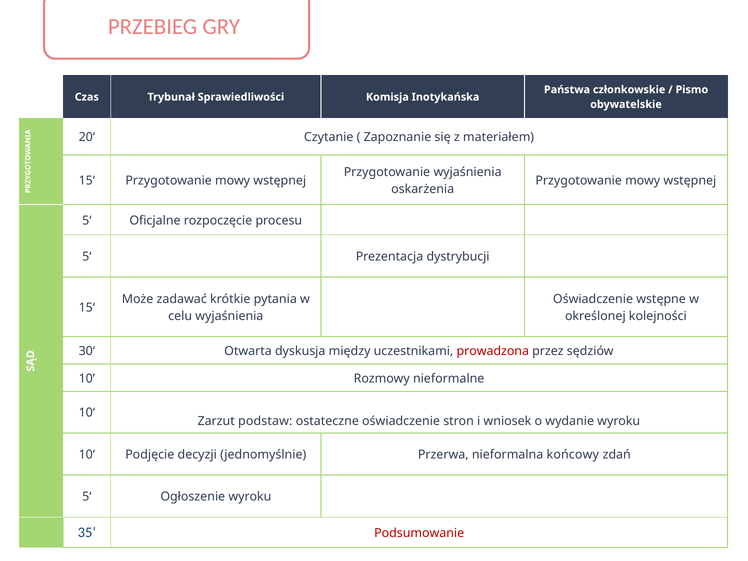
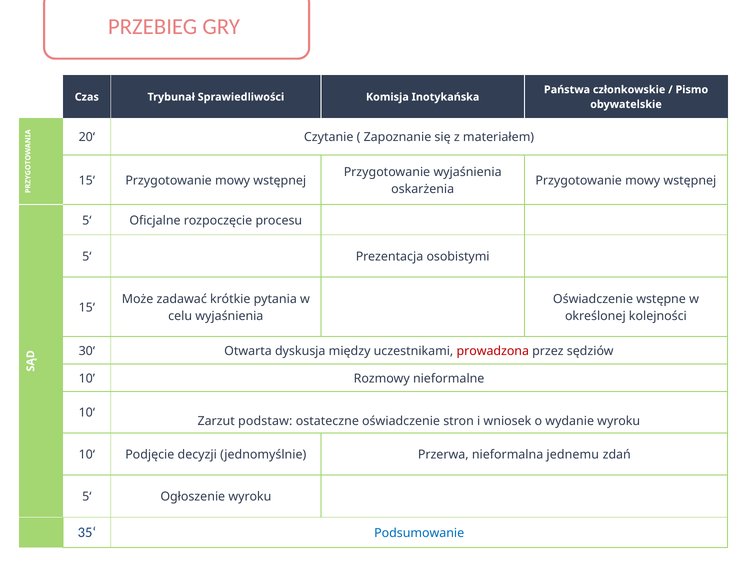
dystrybucji: dystrybucji -> osobistymi (458, 257)
końcowy: końcowy -> jednemu (573, 455)
Podsumowanie colour: red -> blue (419, 533)
